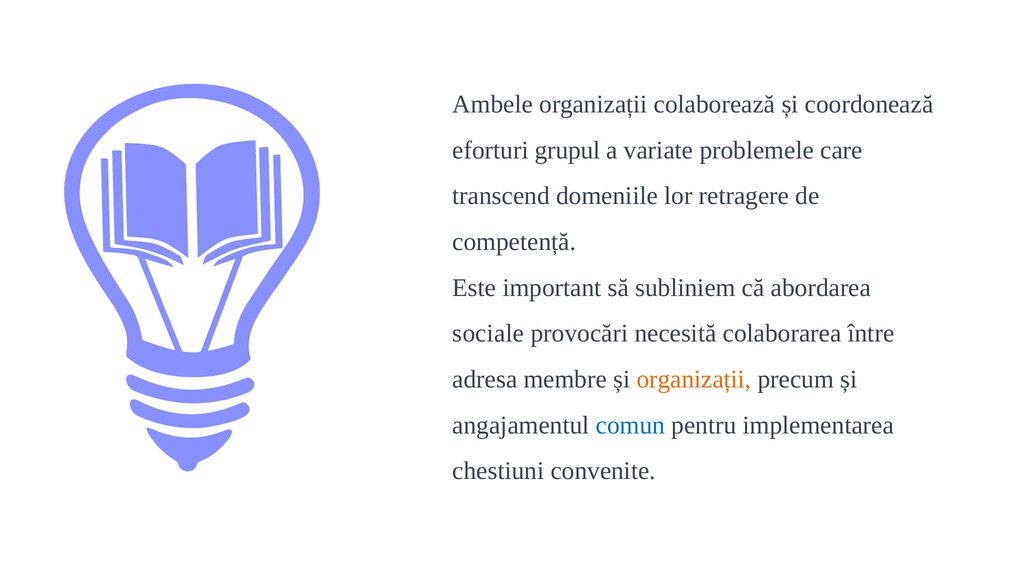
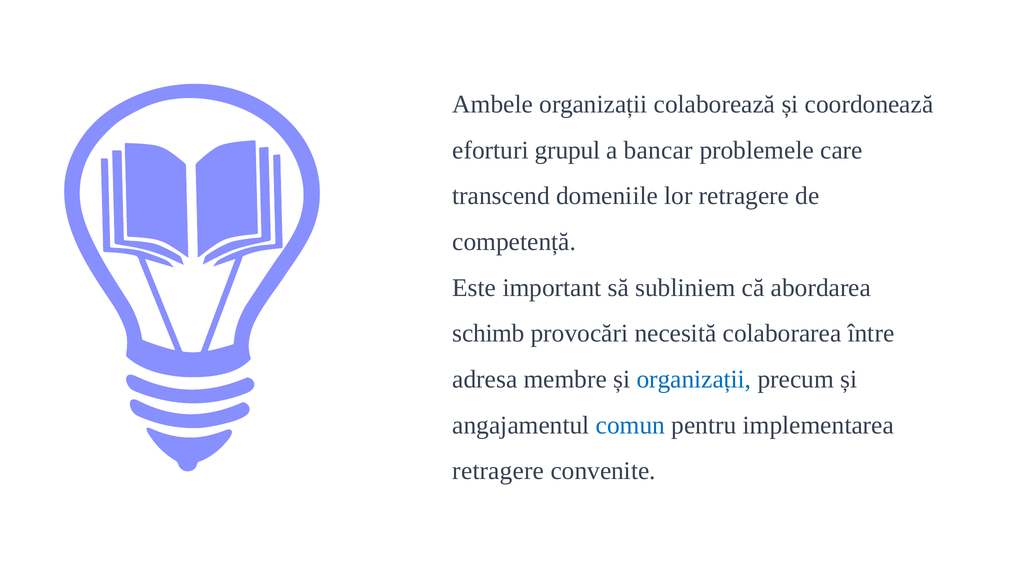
variate: variate -> bancar (658, 150)
sociale: sociale -> schimb (489, 333)
organizații colour: orange -> blue (694, 379)
chestiuni: chestiuni -> retragere (498, 471)
